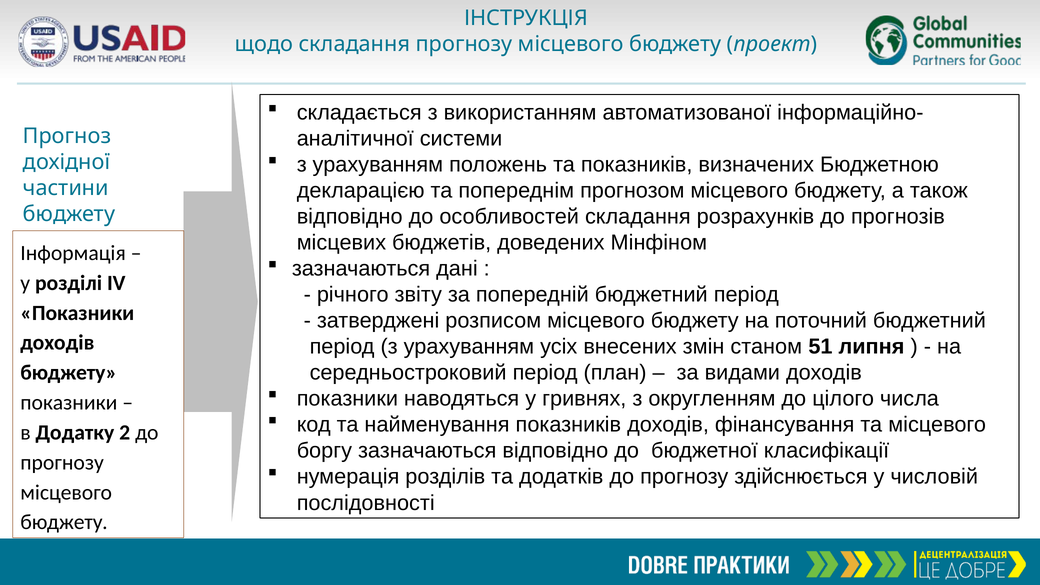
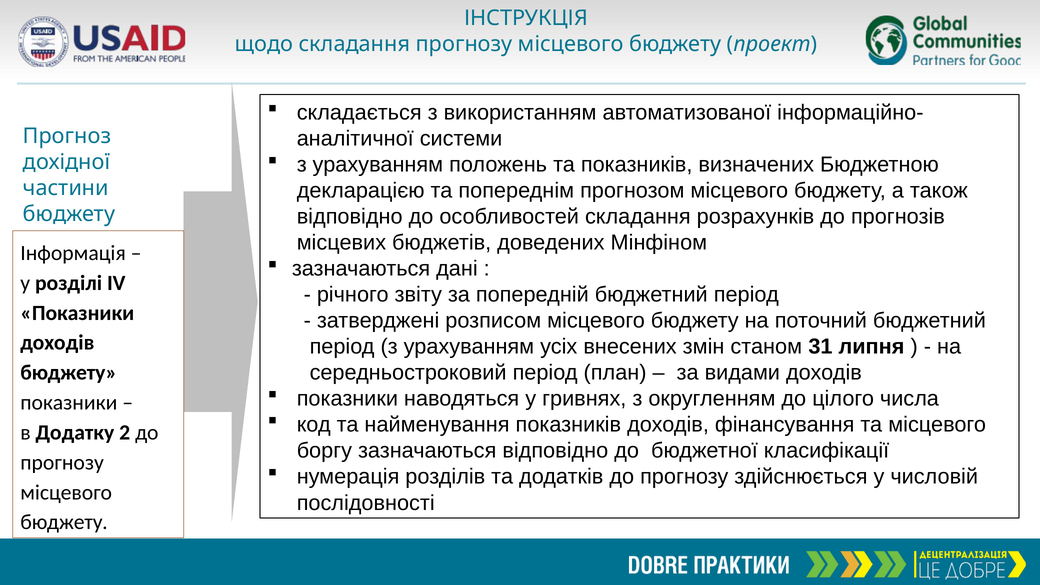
51: 51 -> 31 (820, 347)
